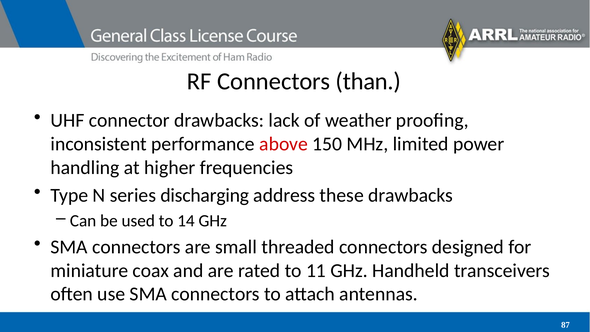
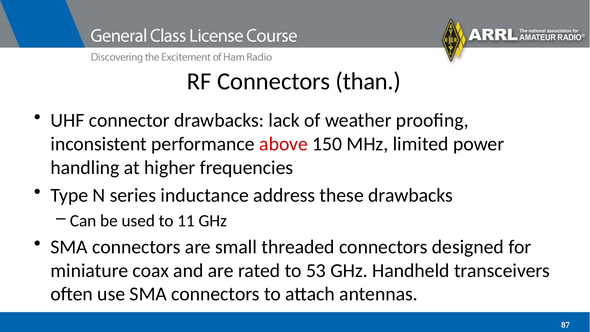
discharging: discharging -> inductance (205, 195)
14: 14 -> 11 (186, 221)
11: 11 -> 53 (316, 270)
